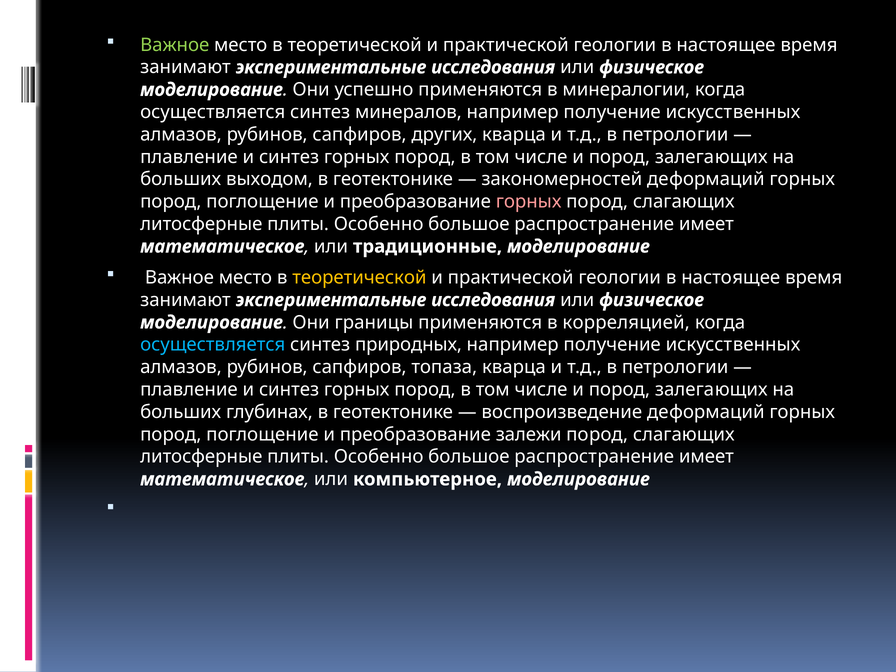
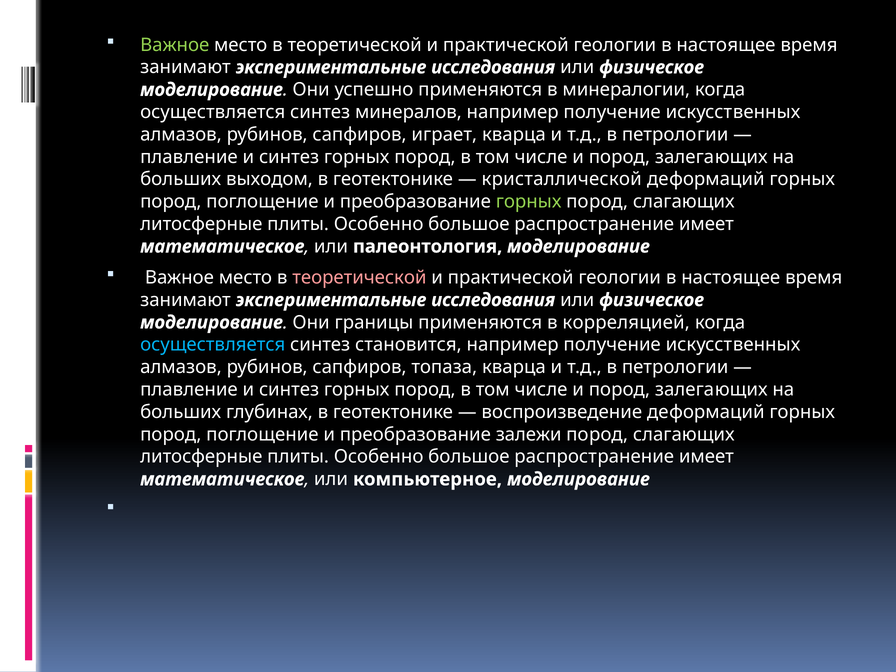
других: других -> играет (444, 135)
закономерностей: закономерностей -> кристаллической (562, 179)
горных colour: pink -> light green (529, 202)
традиционные: традиционные -> палеонтология (428, 247)
теоретической colour: yellow -> pink (359, 278)
природных: природных -> становится (408, 345)
